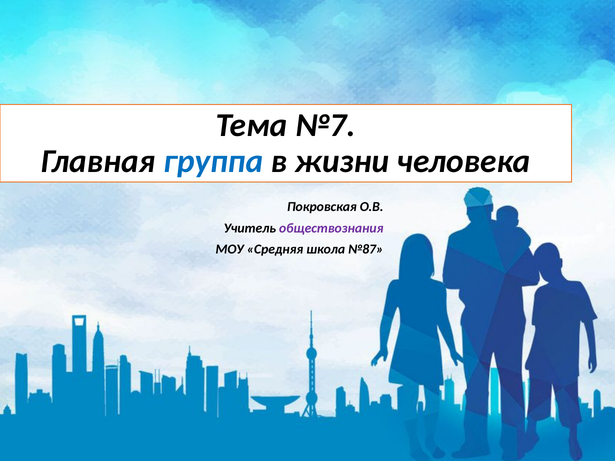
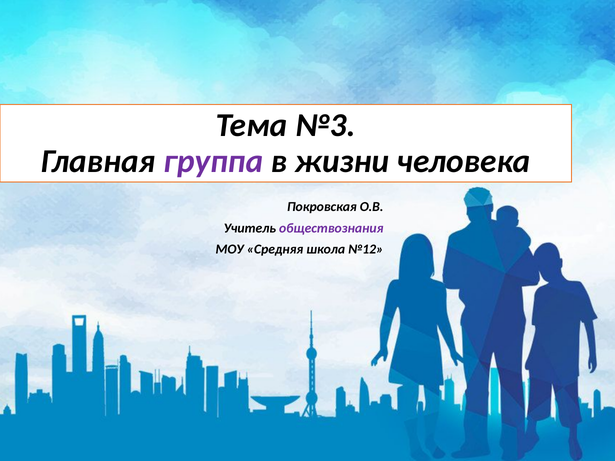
№7: №7 -> №3 (325, 126)
группа colour: blue -> purple (213, 162)
№87: №87 -> №12 (366, 249)
